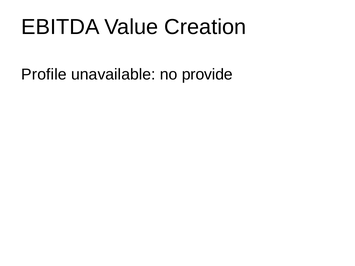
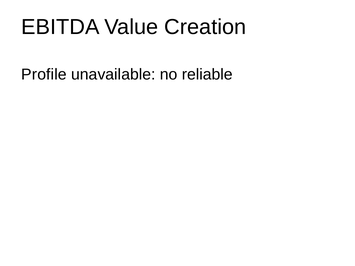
provide: provide -> reliable (207, 74)
